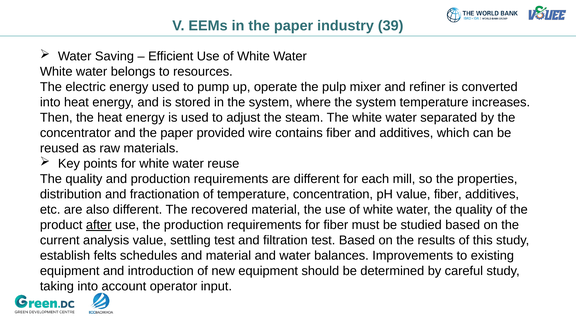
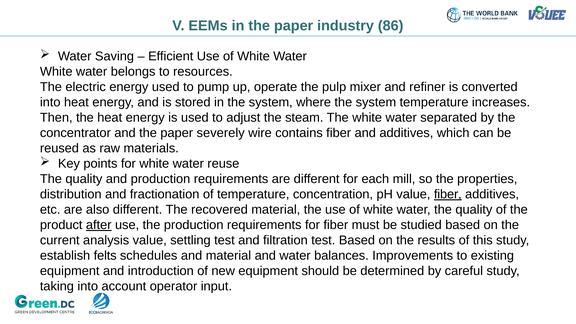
39: 39 -> 86 (391, 26)
provided: provided -> severely (221, 133)
fiber underline: none -> present (448, 194)
